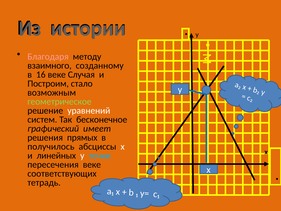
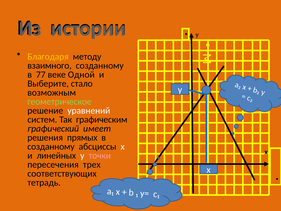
Благодаря colour: pink -> yellow (48, 56)
16: 16 -> 77 (41, 74)
Случая: Случая -> Одной (81, 74)
Построим: Построим -> Выберите (48, 83)
бесконечное: бесконечное -> графическим (102, 119)
получилось: получилось -> созданному (51, 146)
точки colour: light blue -> pink (100, 155)
пересечения веке: веке -> трех (92, 164)
